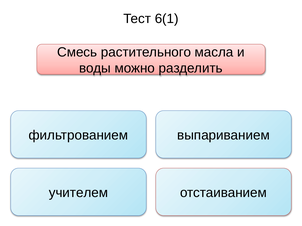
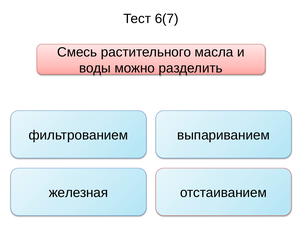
6(1: 6(1 -> 6(7 (167, 19)
учителем: учителем -> железная (78, 193)
